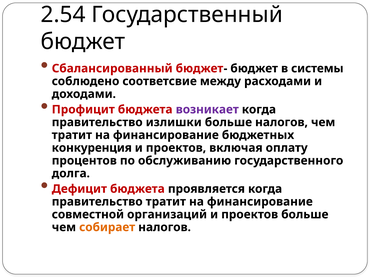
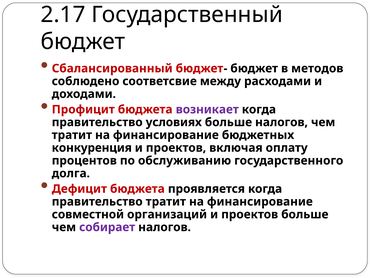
2.54: 2.54 -> 2.17 (63, 15)
системы: системы -> методов (317, 68)
излишки: излишки -> условиях (174, 122)
собирает colour: orange -> purple (107, 227)
